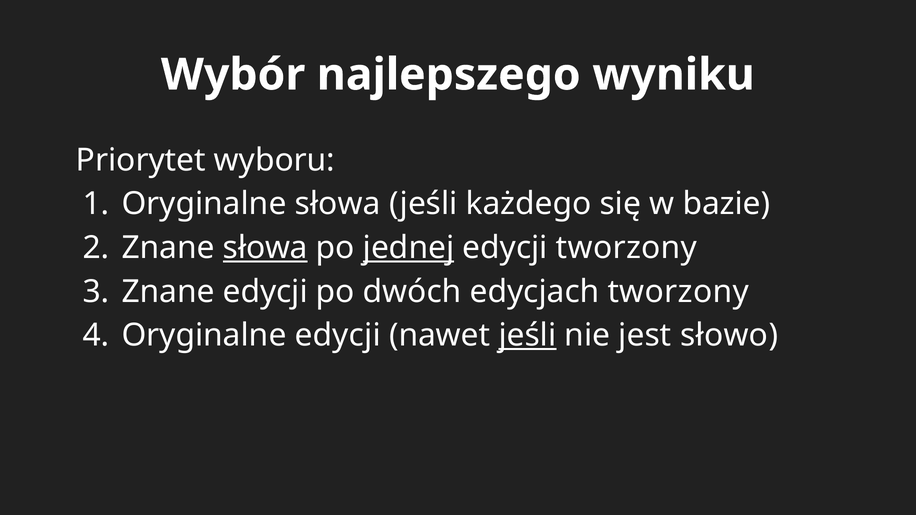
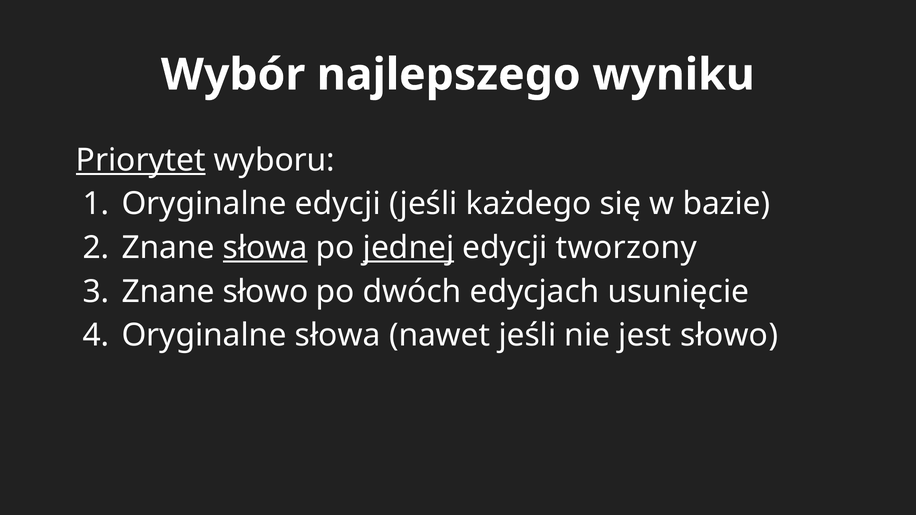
Priorytet underline: none -> present (141, 160)
Oryginalne słowa: słowa -> edycji (338, 204)
Znane edycji: edycji -> słowo (265, 292)
edycjach tworzony: tworzony -> usunięcie (678, 292)
Oryginalne edycji: edycji -> słowa (338, 336)
jeśli underline: present -> none (527, 336)
